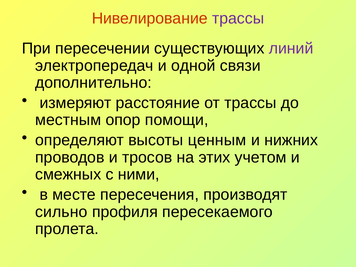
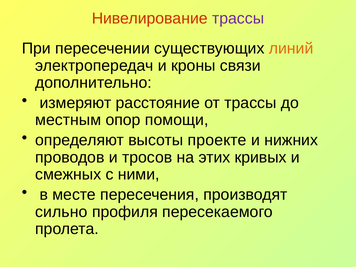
линий colour: purple -> orange (291, 48)
одной: одной -> кроны (193, 66)
ценным: ценным -> проекте (217, 140)
учетом: учетом -> кривых (261, 157)
